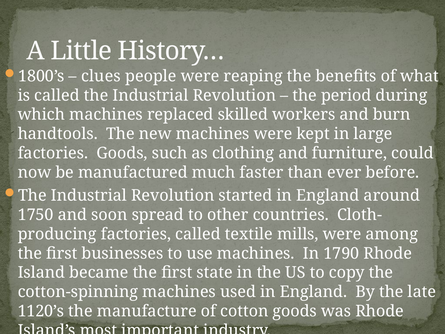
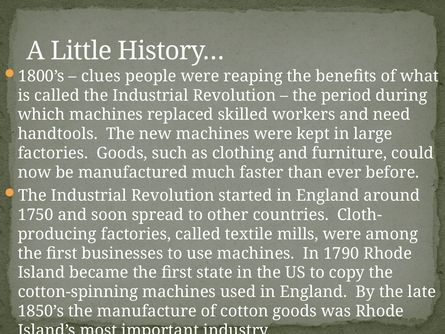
burn: burn -> need (392, 115)
1120’s: 1120’s -> 1850’s (41, 311)
